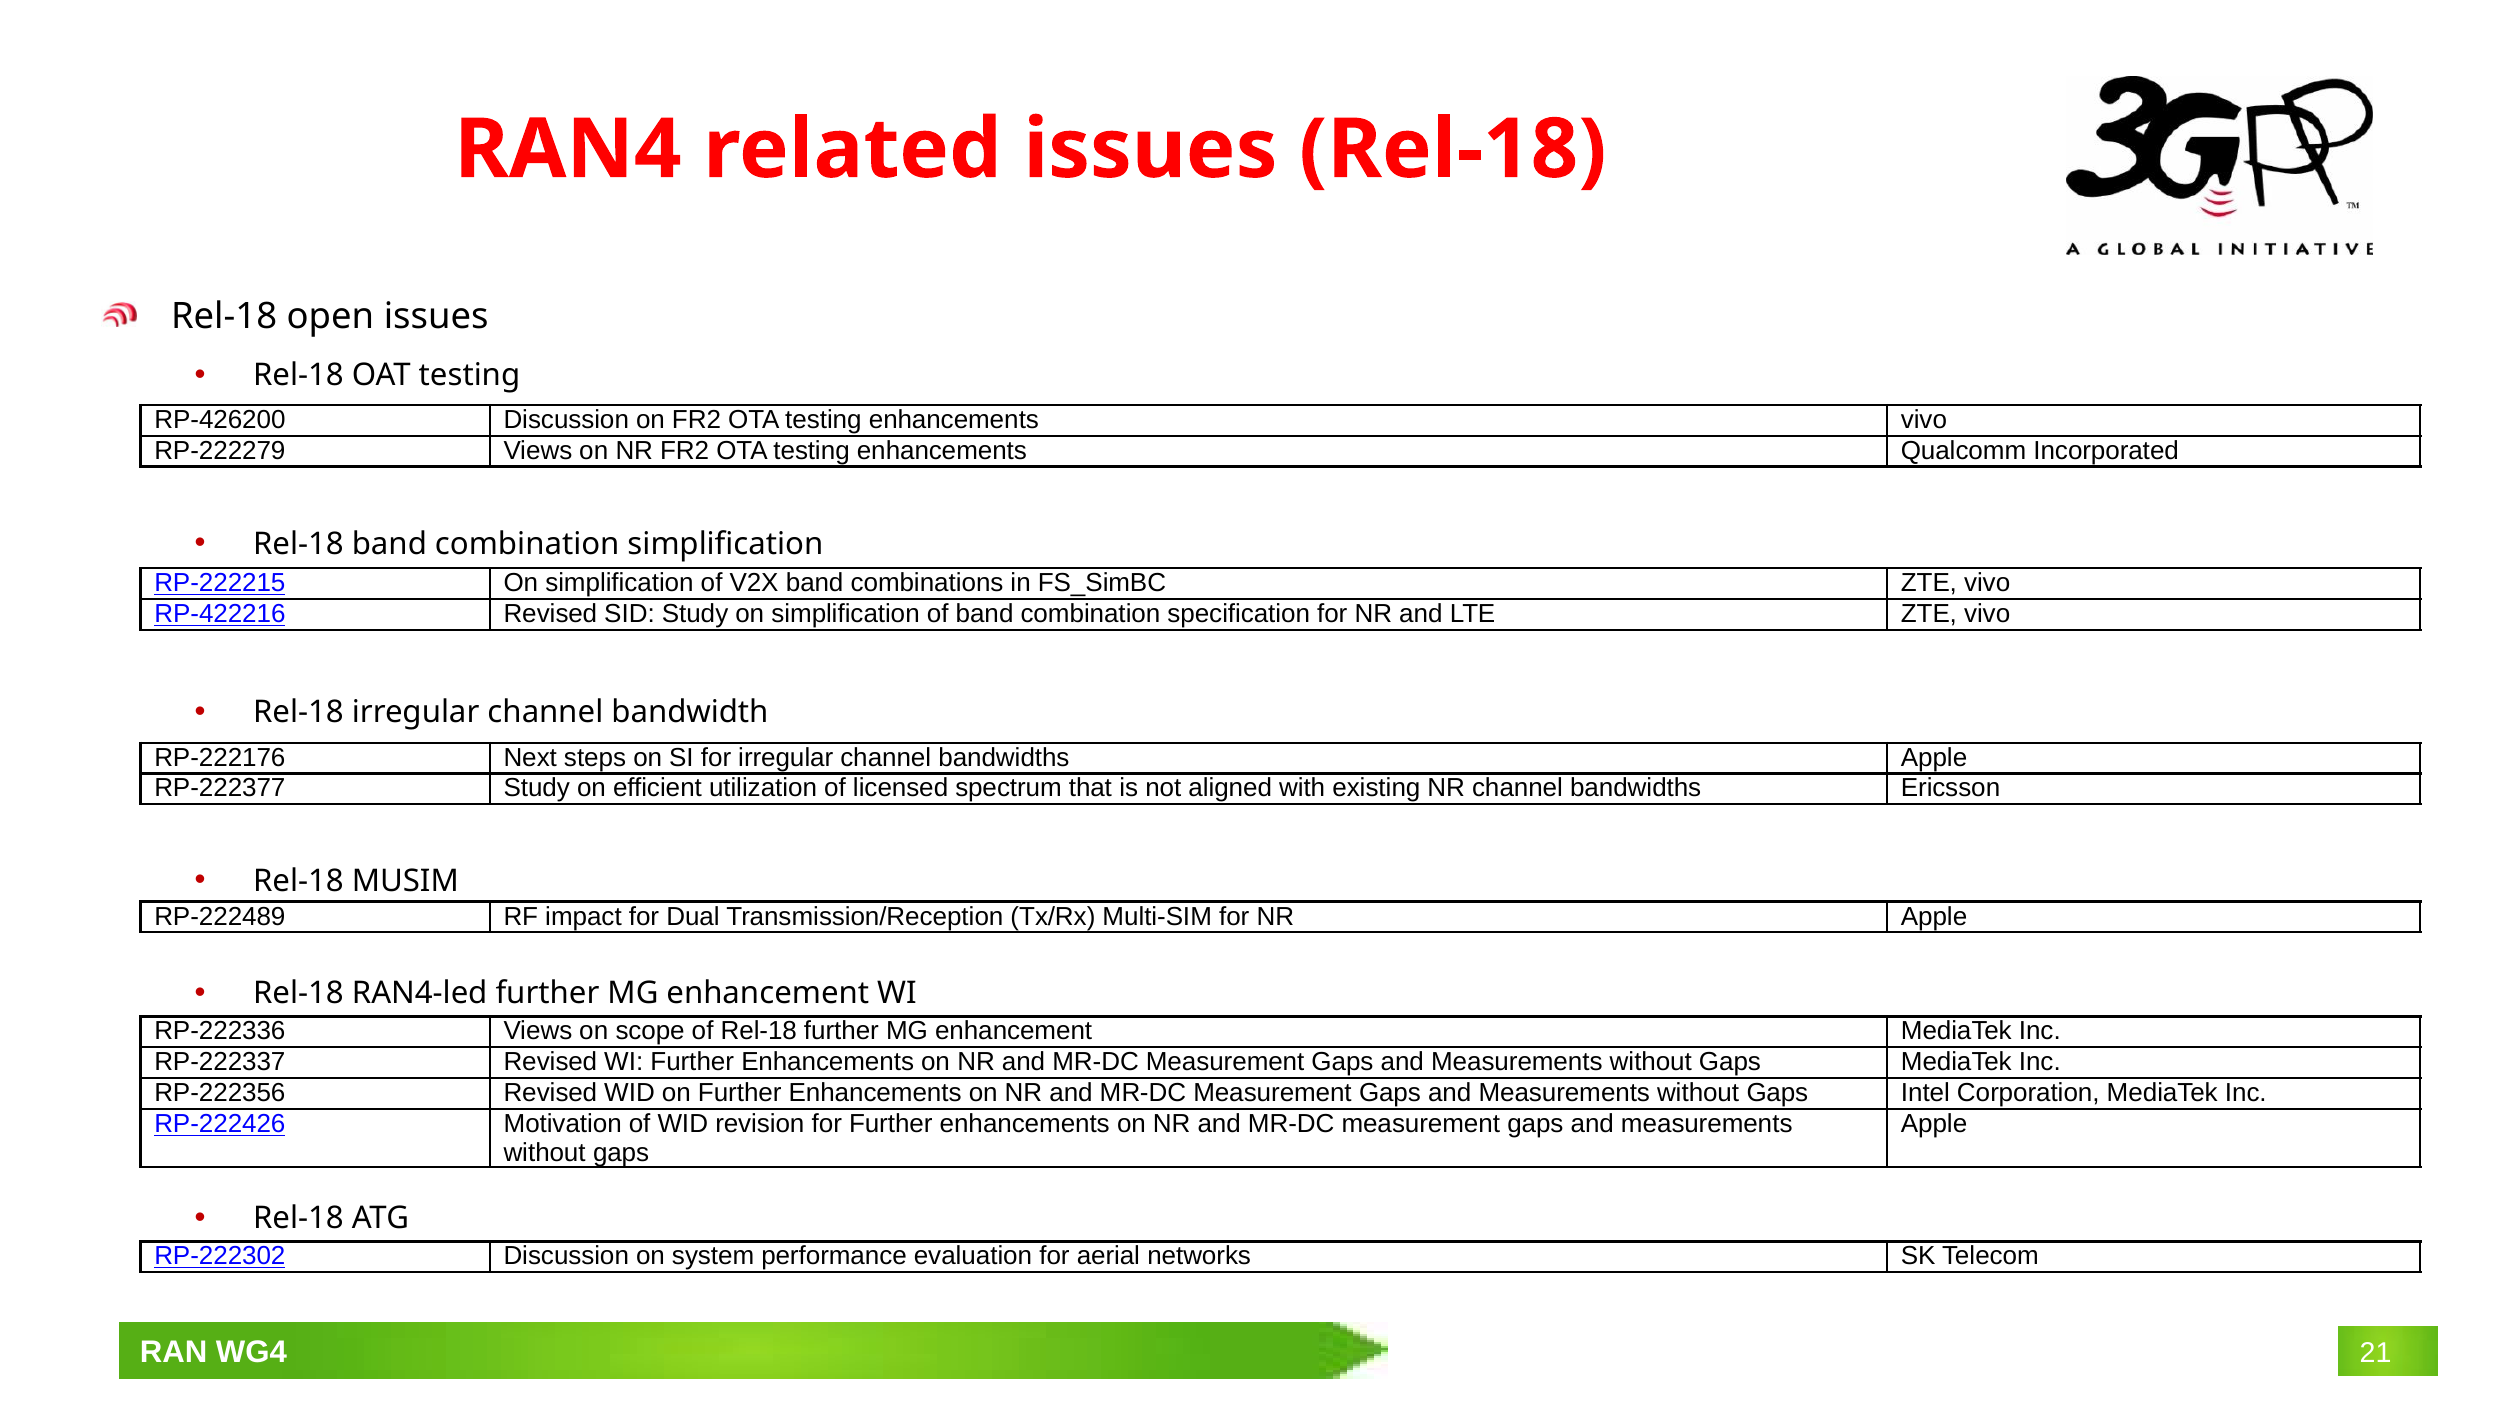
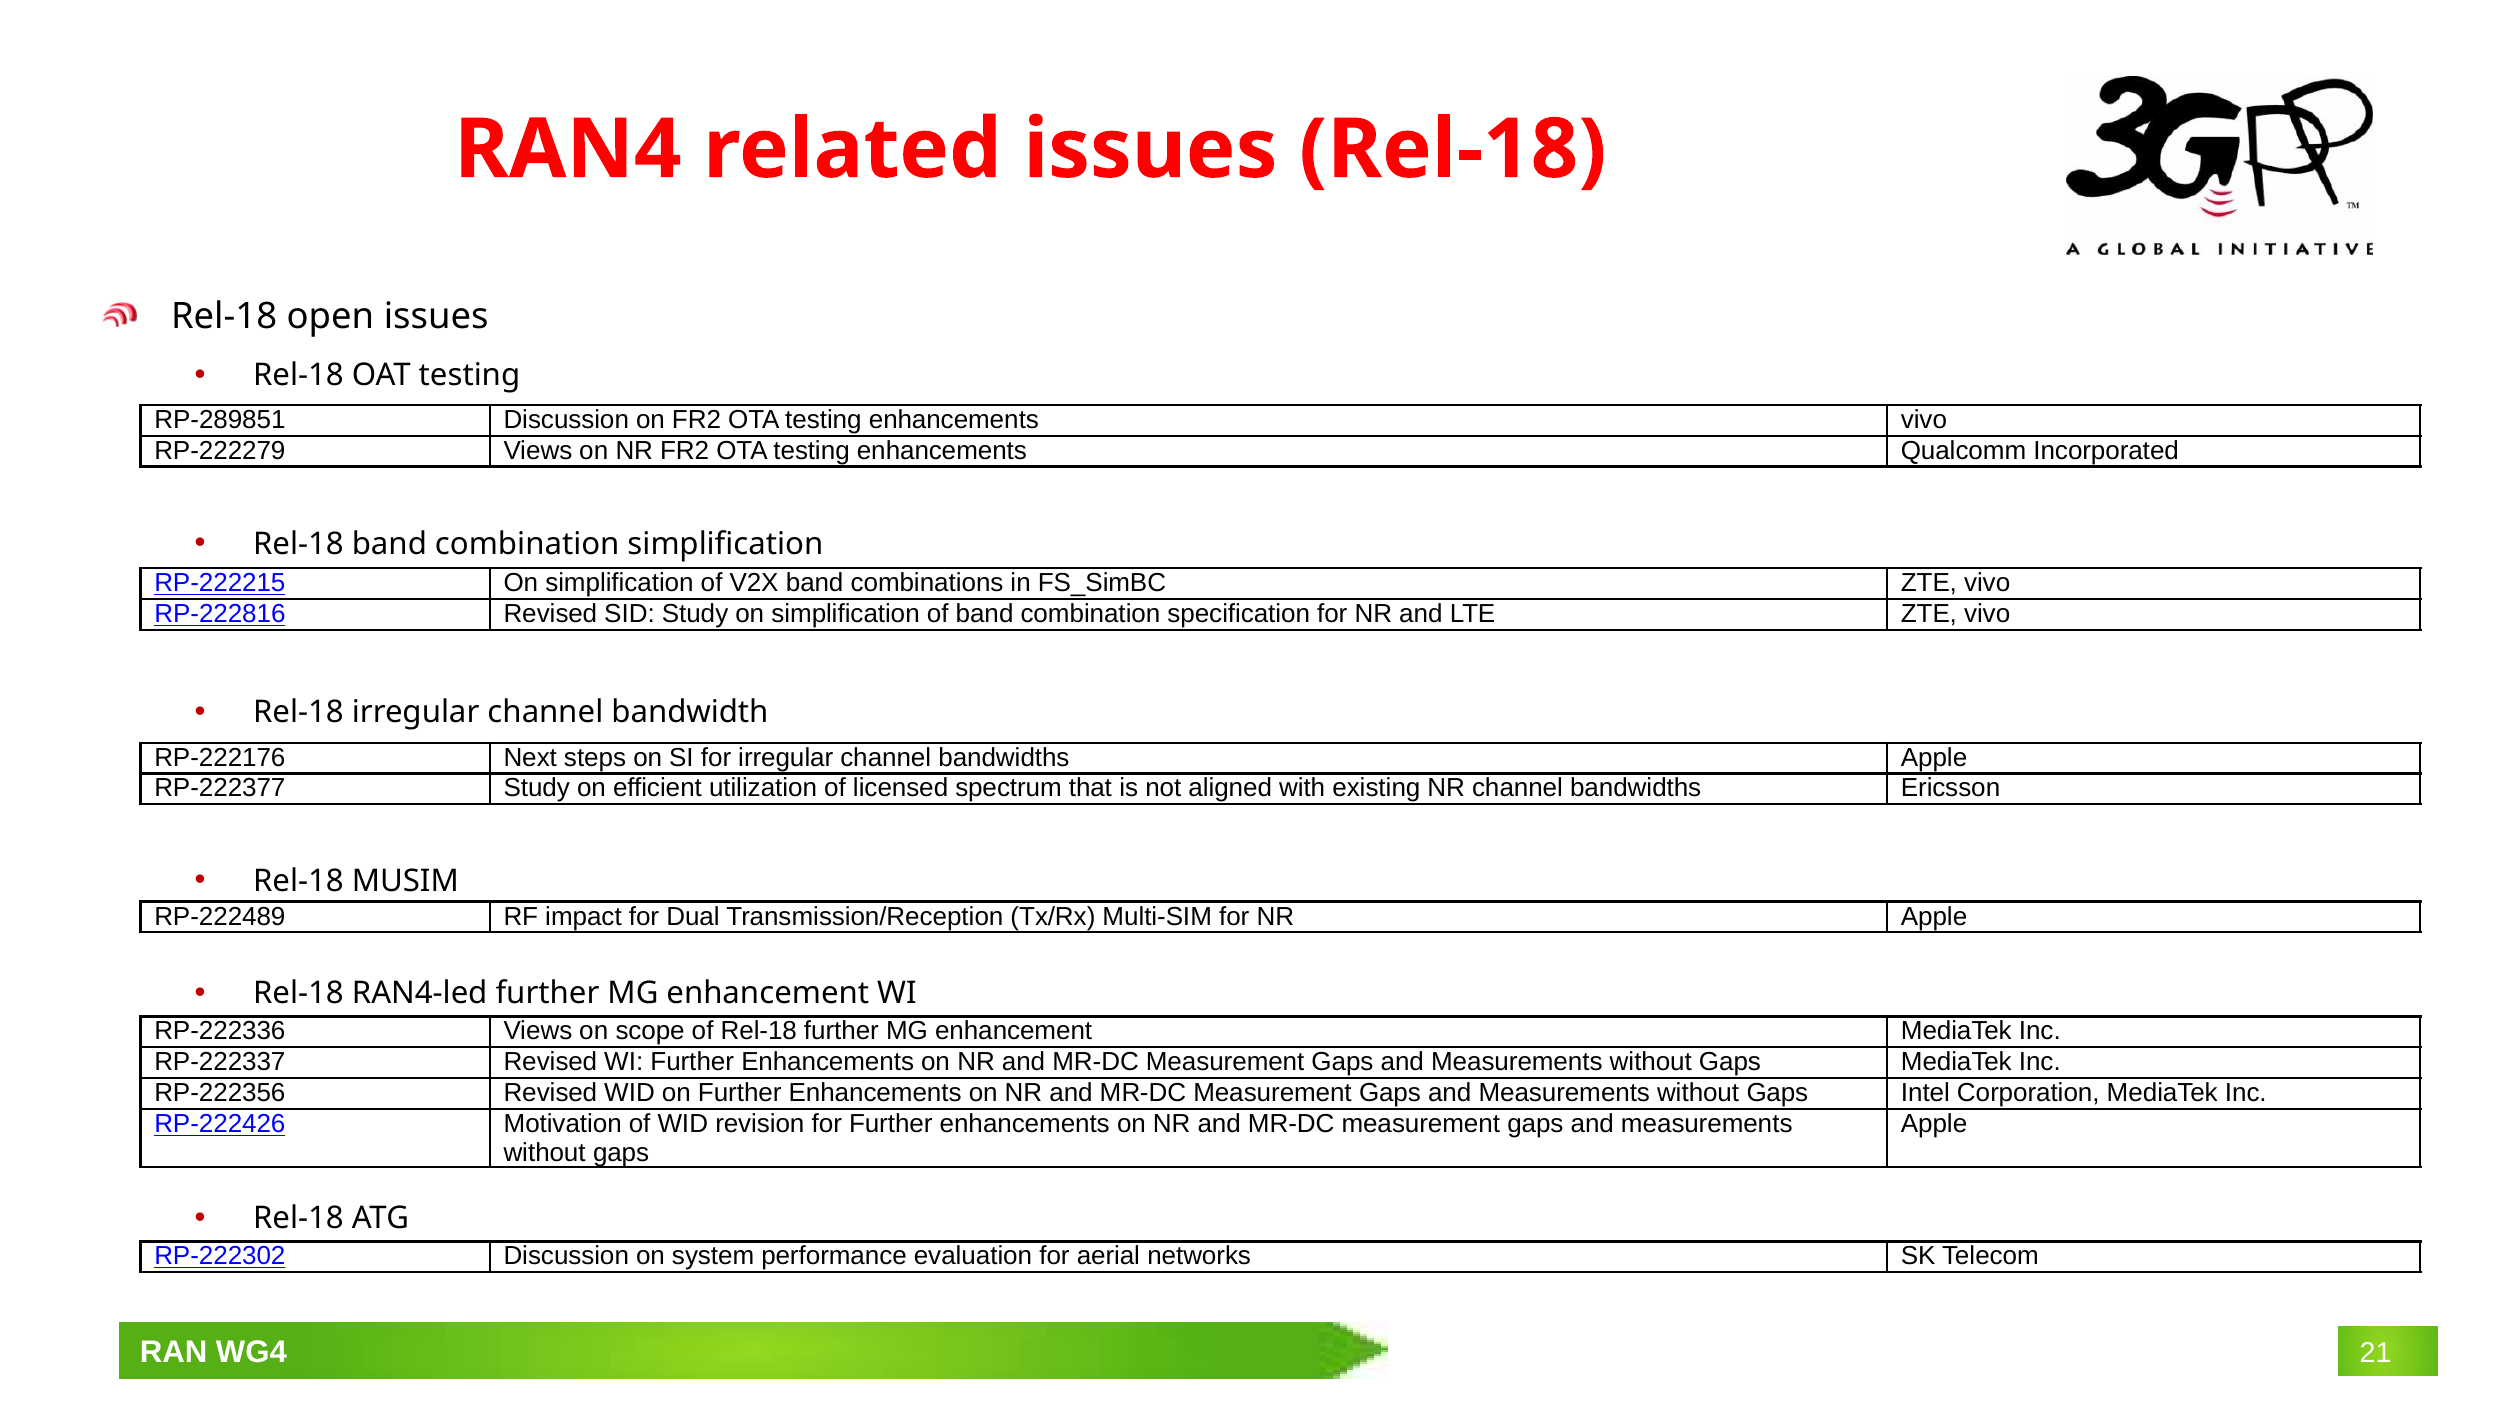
RP-426200: RP-426200 -> RP-289851 (220, 420)
RP-422216: RP-422216 -> RP-222816 (220, 614)
